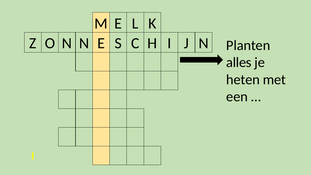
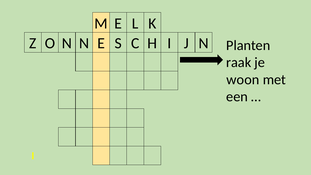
alles: alles -> raak (239, 62)
heten: heten -> woon (243, 80)
